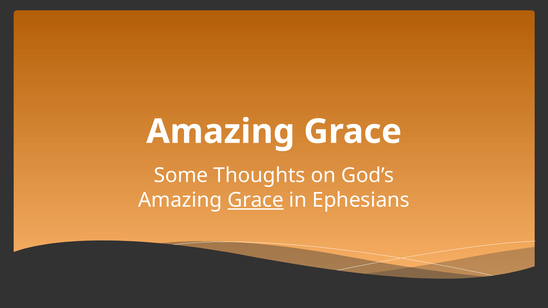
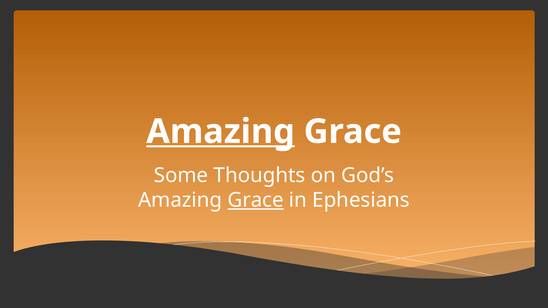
Amazing underline: none -> present (221, 132)
